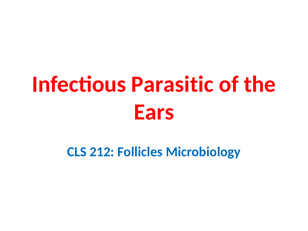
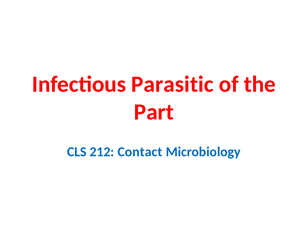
Ears: Ears -> Part (154, 112)
Follicles: Follicles -> Contact (140, 152)
